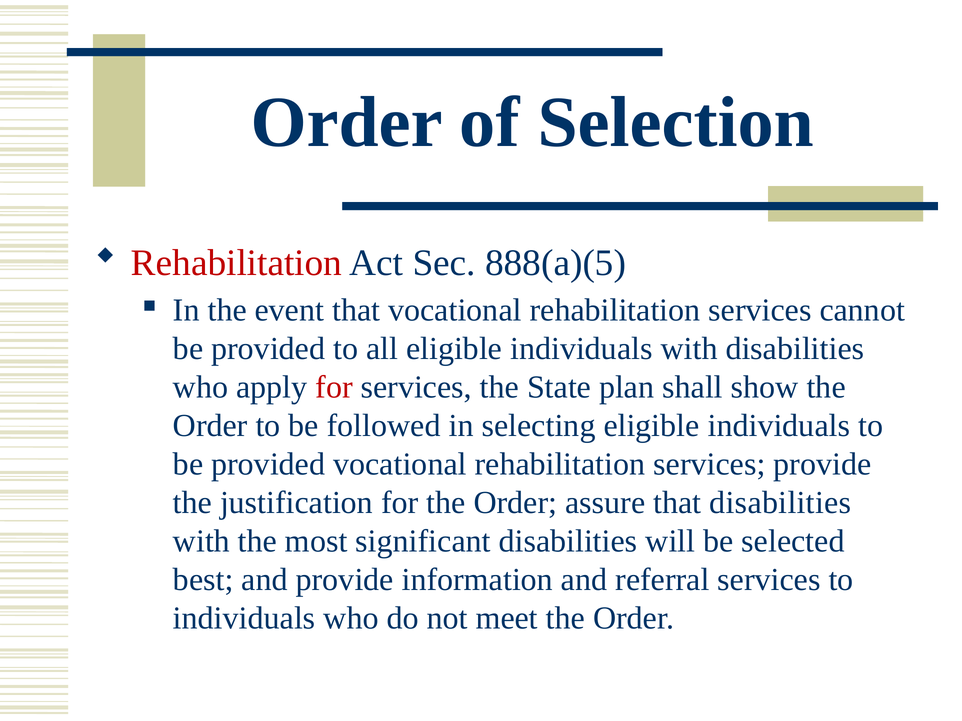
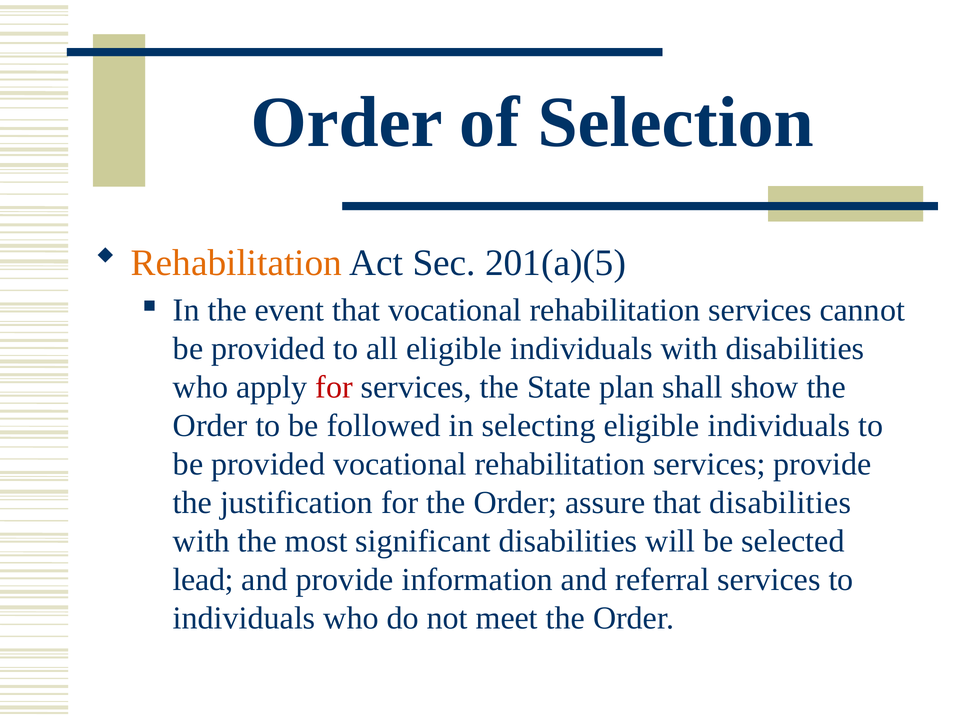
Rehabilitation colour: red -> orange (237, 263)
888(a)(5: 888(a)(5 -> 201(a)(5 (556, 263)
best: best -> lead (203, 580)
